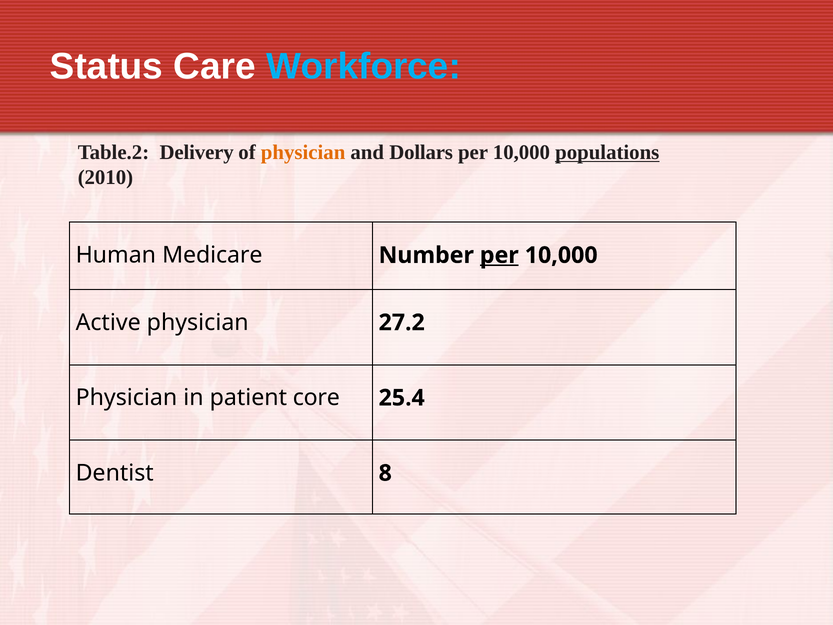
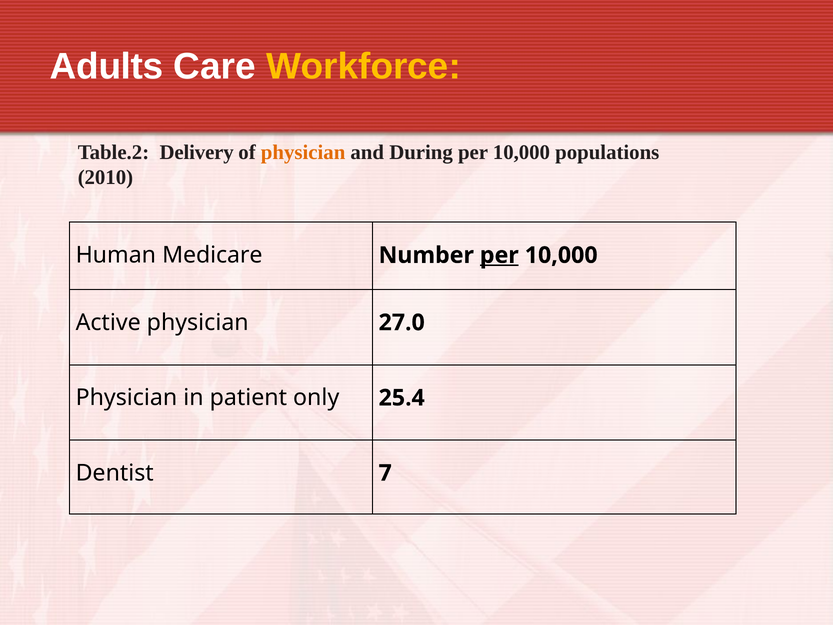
Status: Status -> Adults (107, 66)
Workforce colour: light blue -> yellow (363, 66)
Dollars: Dollars -> During (421, 152)
populations underline: present -> none (607, 152)
27.2: 27.2 -> 27.0 (402, 322)
core: core -> only (316, 398)
8: 8 -> 7 (385, 473)
